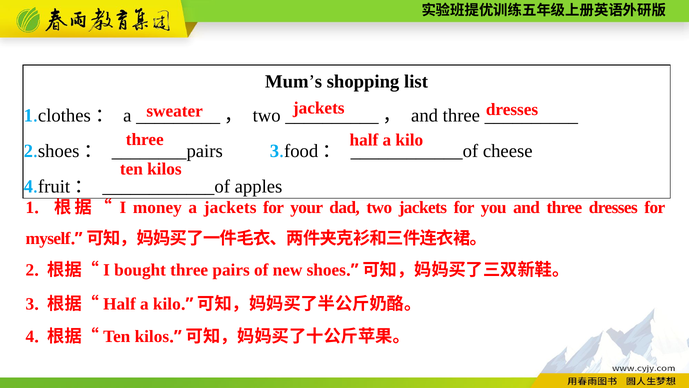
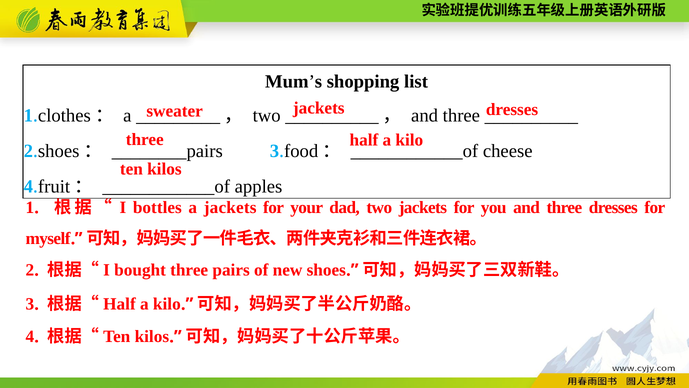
money: money -> bottles (157, 207)
